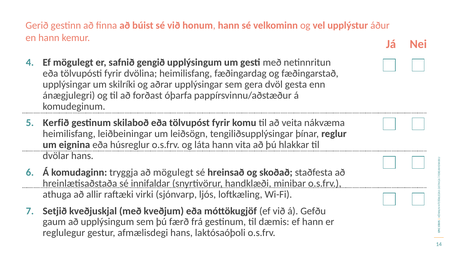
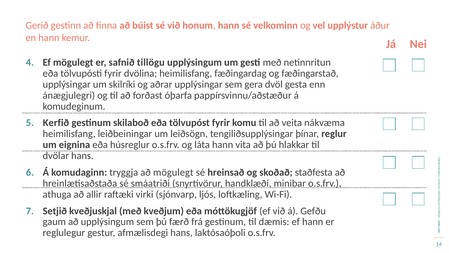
gengið: gengið -> tillögu (151, 62)
innifaldar: innifaldar -> smáatriði (150, 183)
